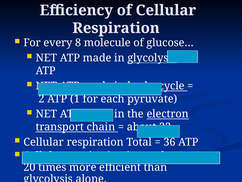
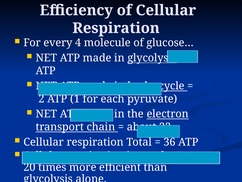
8: 8 -> 4 (78, 43)
